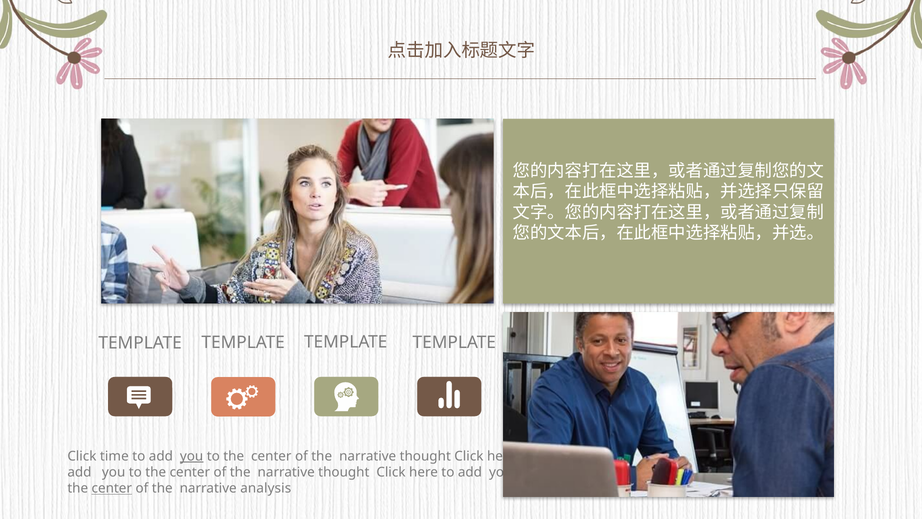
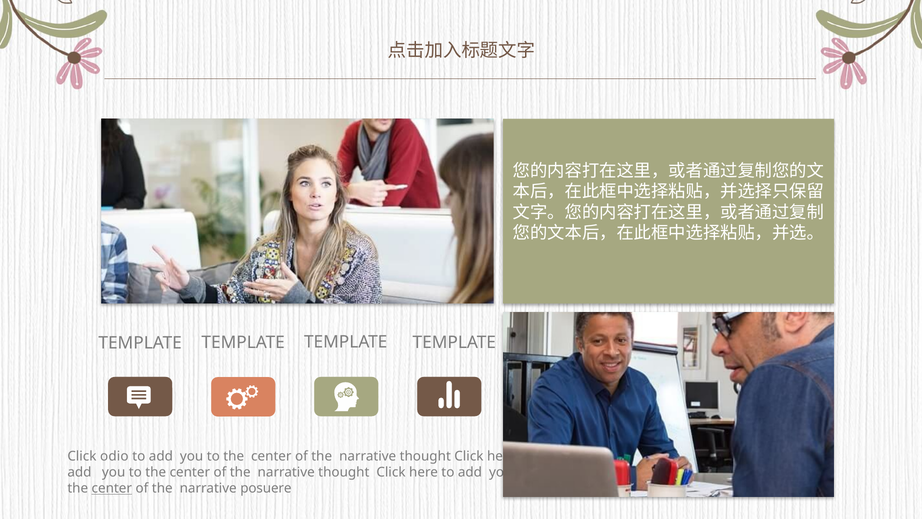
time: time -> odio (114, 456)
you underline: present -> none (192, 456)
analysis: analysis -> posuere (266, 488)
